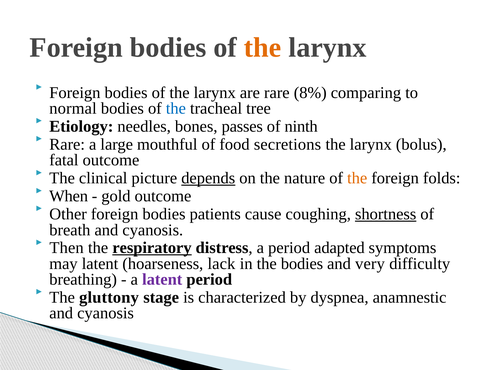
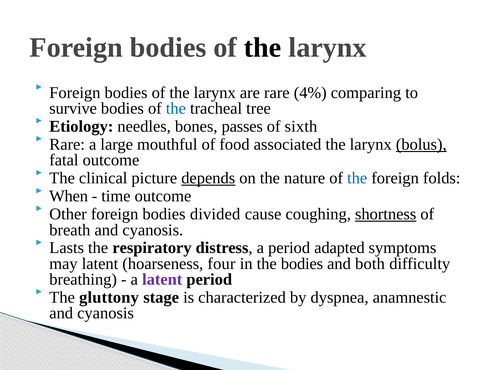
the colour: orange -> black (263, 48)
8%: 8% -> 4% (310, 93)
normal: normal -> survive (73, 109)
ninth: ninth -> sixth (301, 127)
secretions: secretions -> associated (288, 145)
bolus underline: none -> present (421, 145)
the colour: orange -> blue (357, 178)
gold: gold -> time (116, 196)
patients: patients -> divided (215, 214)
Then: Then -> Lasts (67, 248)
respiratory underline: present -> none (152, 248)
lack: lack -> four (221, 264)
very: very -> both (370, 264)
